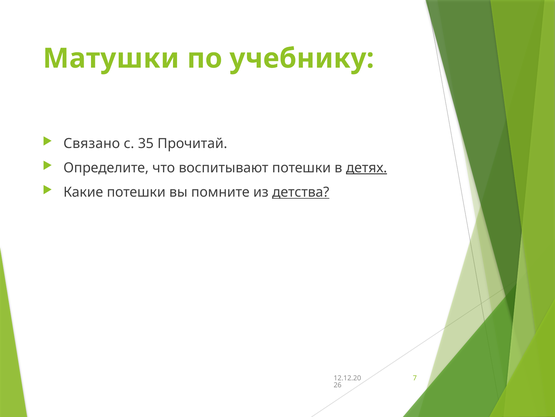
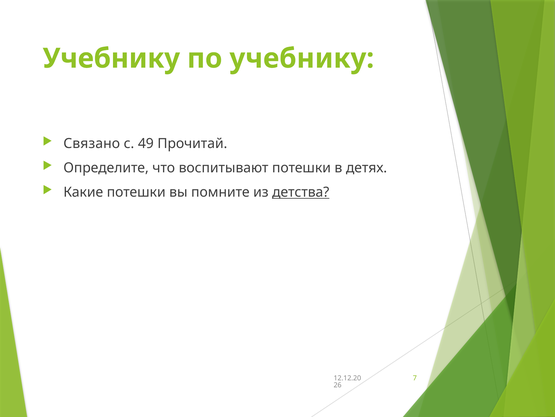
Матушки: Матушки -> Учебнику (111, 58)
35: 35 -> 49 (146, 143)
детях underline: present -> none (367, 168)
